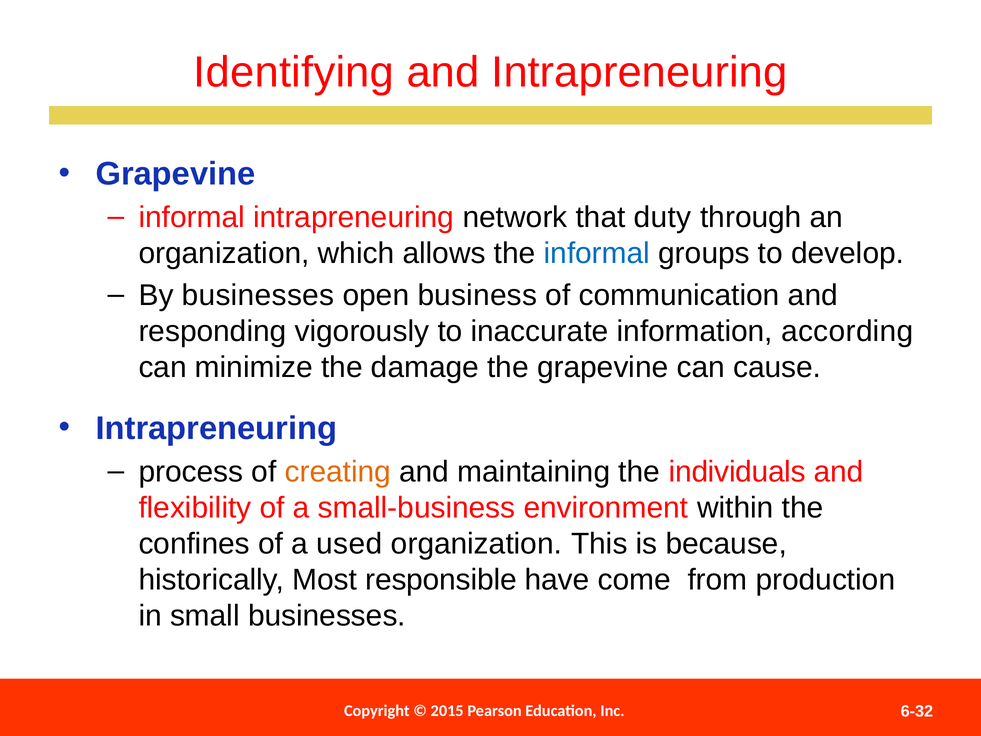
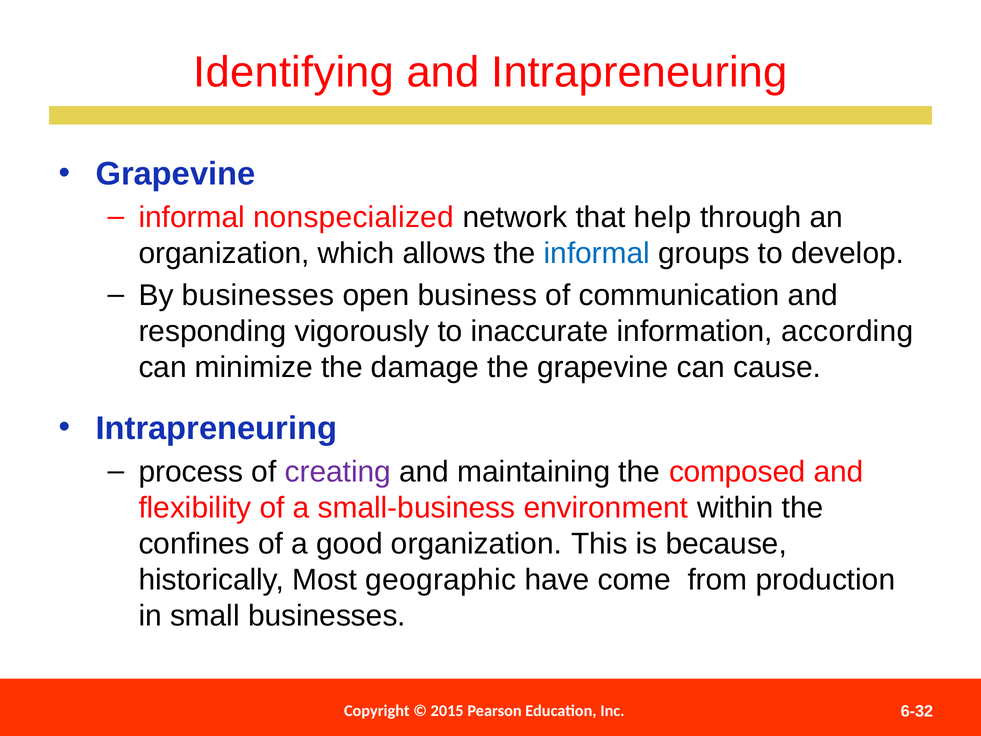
informal intrapreneuring: intrapreneuring -> nonspecialized (353, 217)
duty: duty -> help (663, 217)
creating colour: orange -> purple (338, 472)
individuals: individuals -> composed (737, 472)
used: used -> good (349, 544)
responsible: responsible -> geographic (441, 580)
